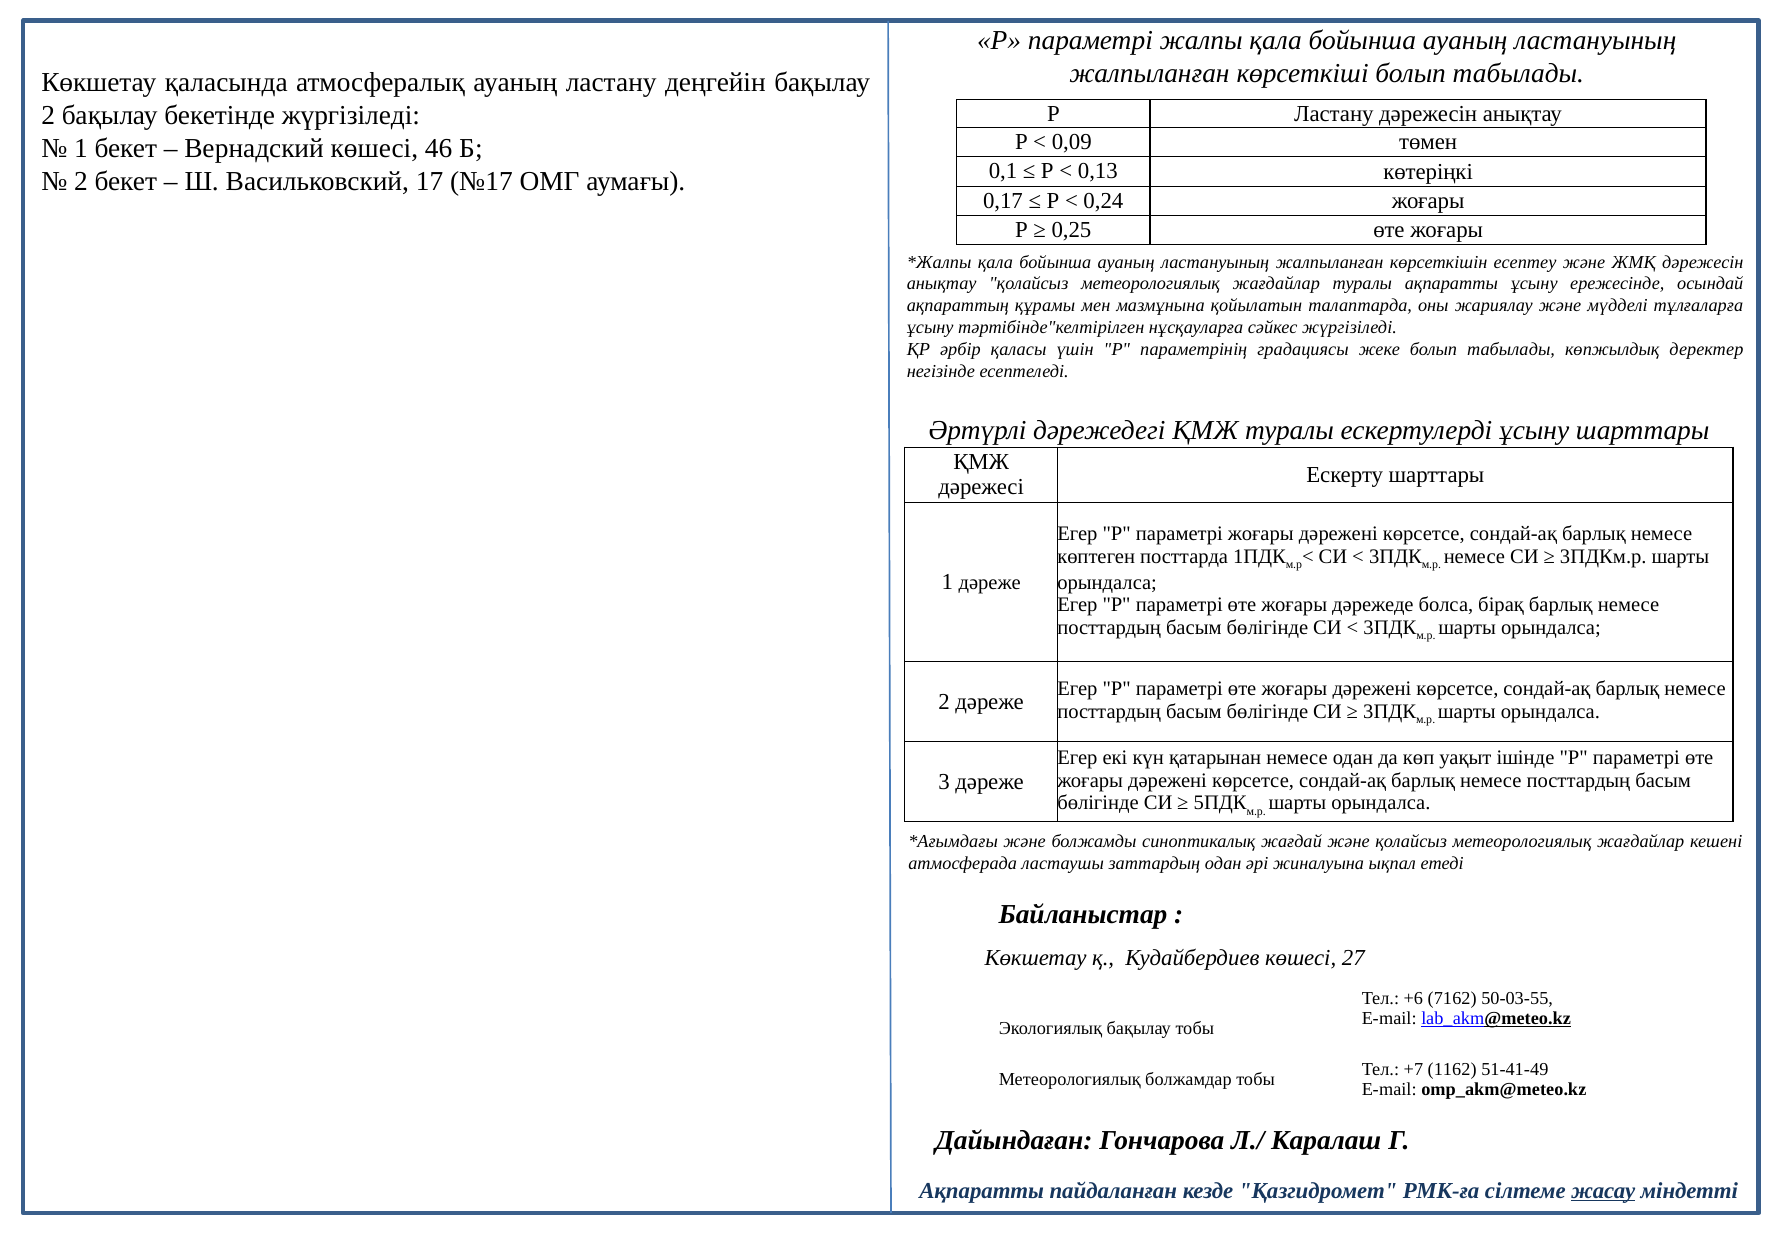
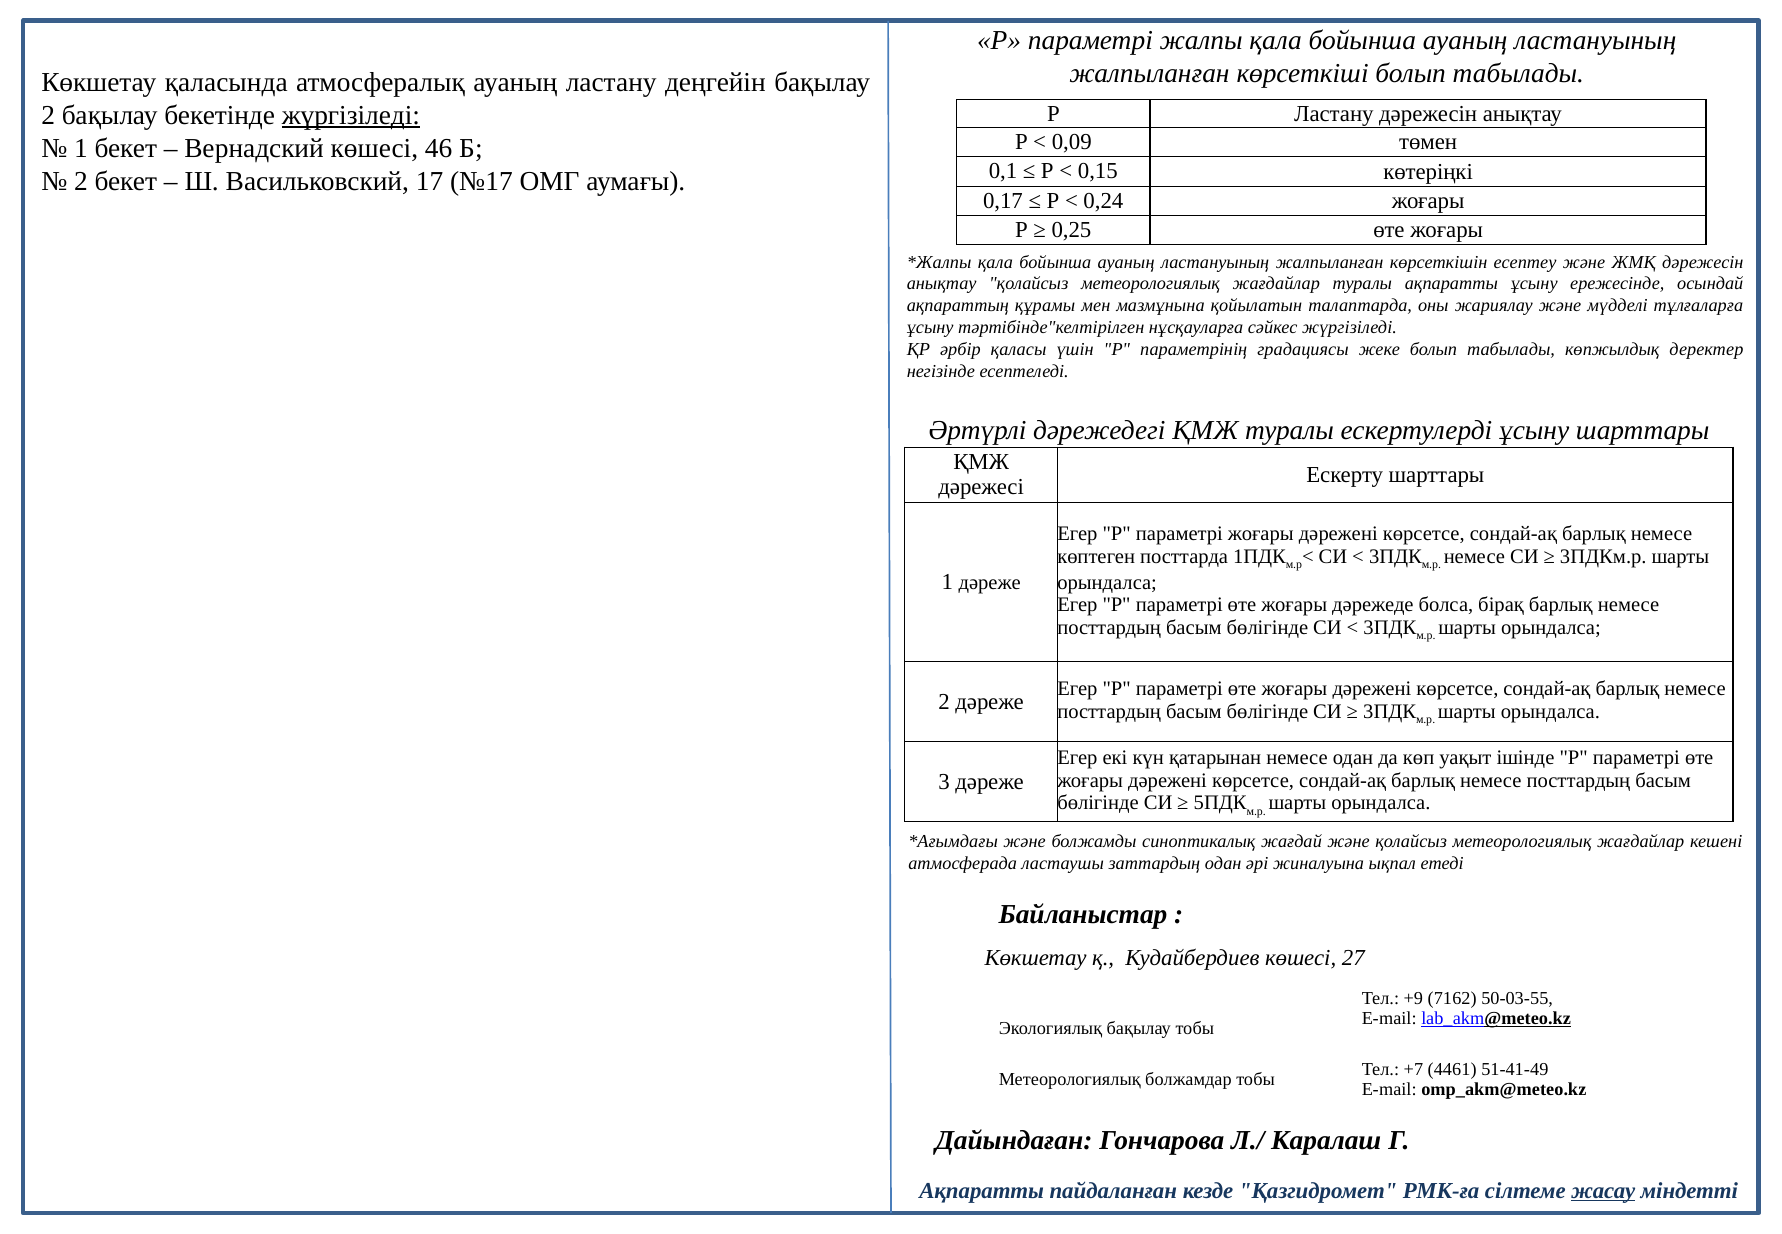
жүргізіледі underline: none -> present (351, 115)
0,13: 0,13 -> 0,15 (1098, 171)
+6: +6 -> +9 (1413, 998)
1162: 1162 -> 4461 (1452, 1069)
